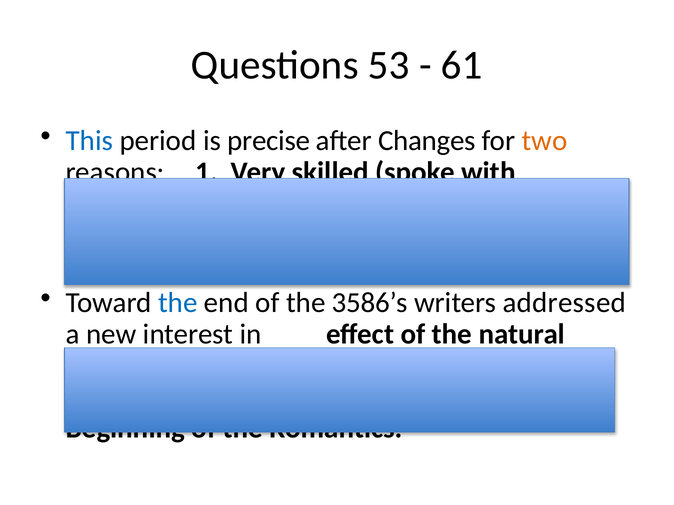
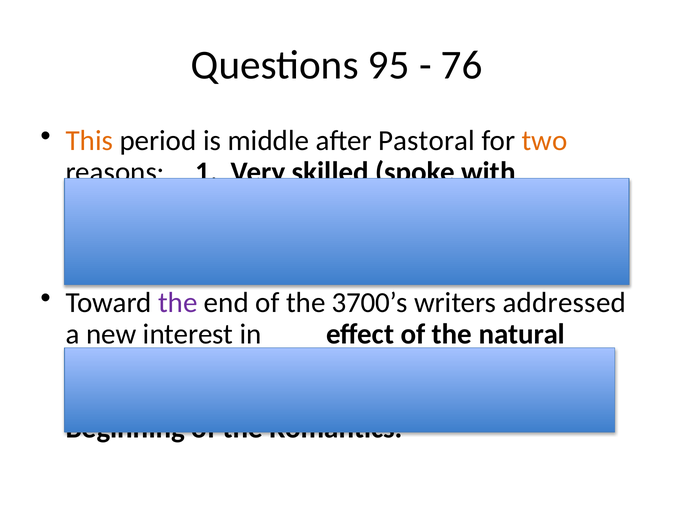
53: 53 -> 95 (389, 65)
61: 61 -> 76 (462, 65)
This colour: blue -> orange (89, 141)
precise: precise -> middle (268, 141)
Changes: Changes -> Pastoral (427, 141)
the colour: blue -> purple (178, 303)
3586’s: 3586’s -> 3700’s (370, 303)
